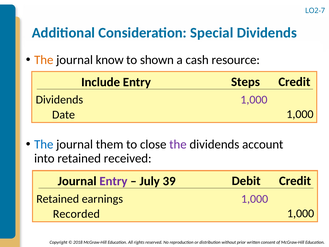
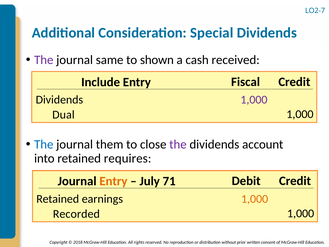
The colour: orange -> purple (44, 60)
know: know -> same (110, 60)
resource: resource -> received (236, 60)
Steps: Steps -> Fiscal (246, 82)
Date: Date -> Dual (63, 115)
received: received -> requires (128, 158)
Entry colour: purple -> orange (113, 181)
39: 39 -> 71 (169, 181)
1,000 colour: purple -> orange (255, 199)
